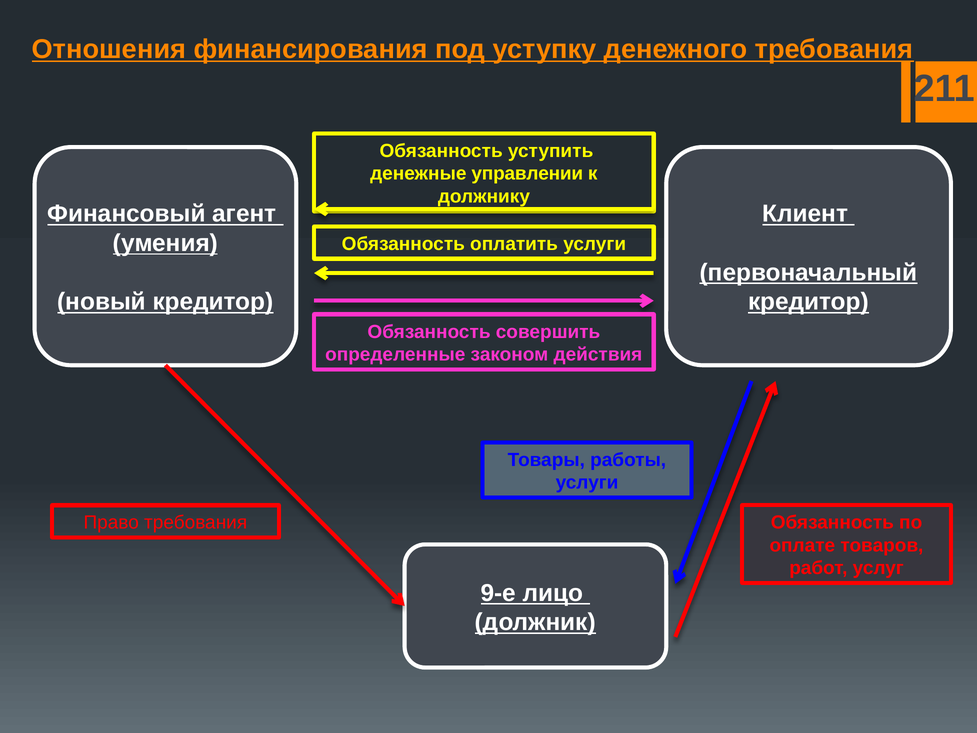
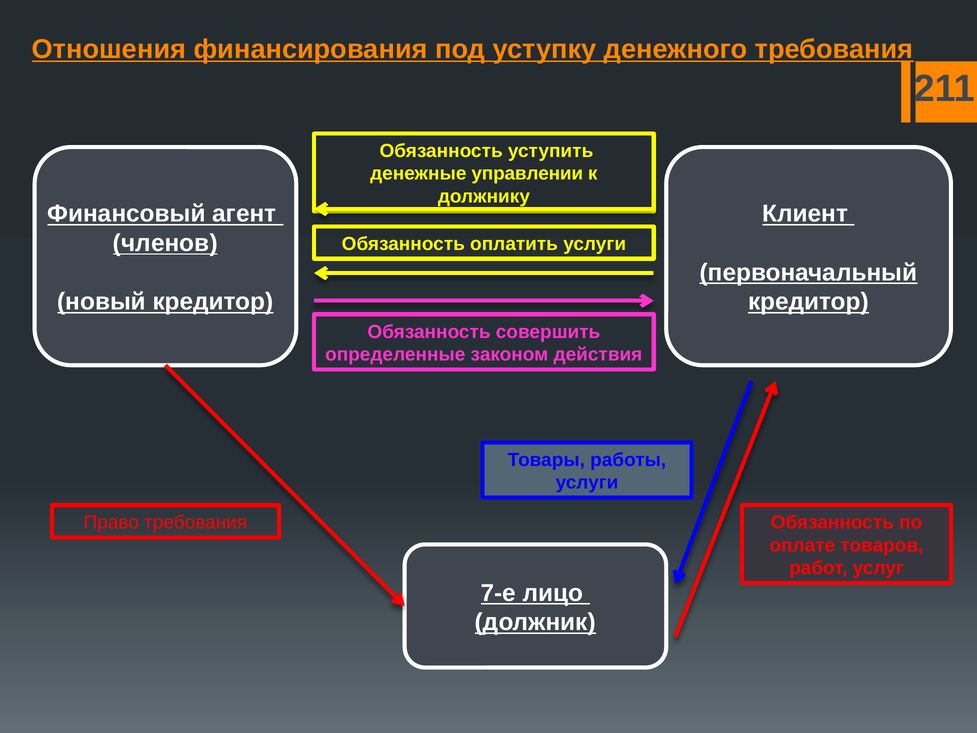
умения: умения -> членов (165, 243)
9-е: 9-е -> 7-е (498, 593)
